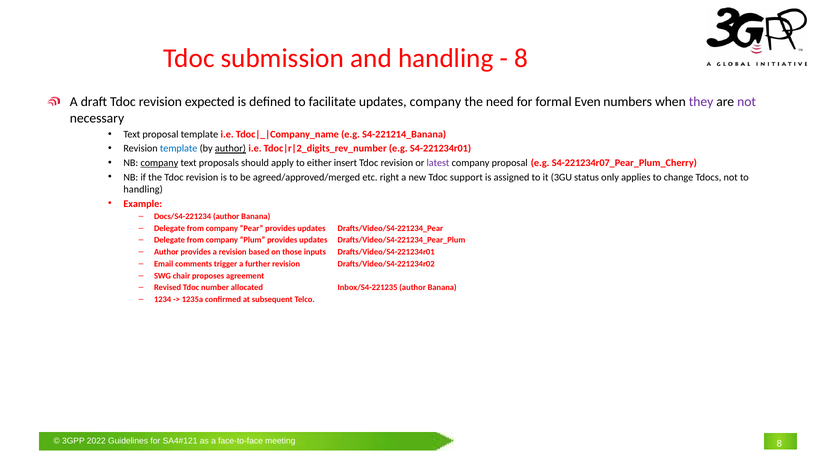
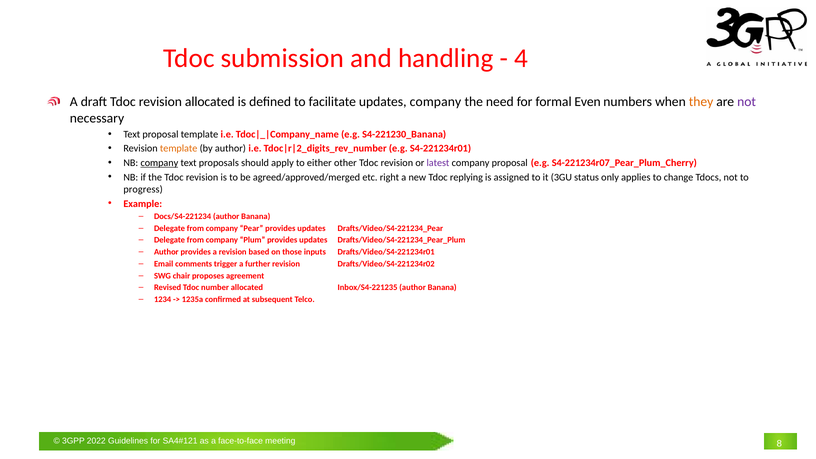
8: 8 -> 4 (521, 59)
revision expected: expected -> allocated (210, 102)
they colour: purple -> orange (701, 102)
S4-221214_Banana: S4-221214_Banana -> S4-221230_Banana (404, 134)
template colour: blue -> orange (179, 149)
author underline: present -> none (230, 149)
insert: insert -> other (345, 163)
support: support -> replying (466, 177)
handling: handling -> progress (143, 189)
